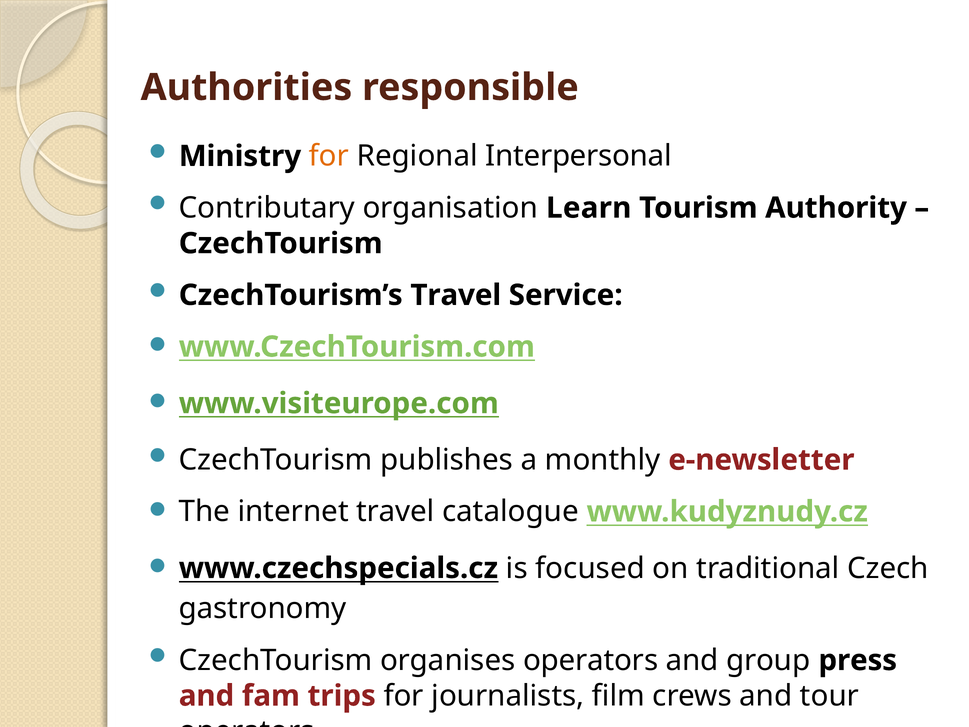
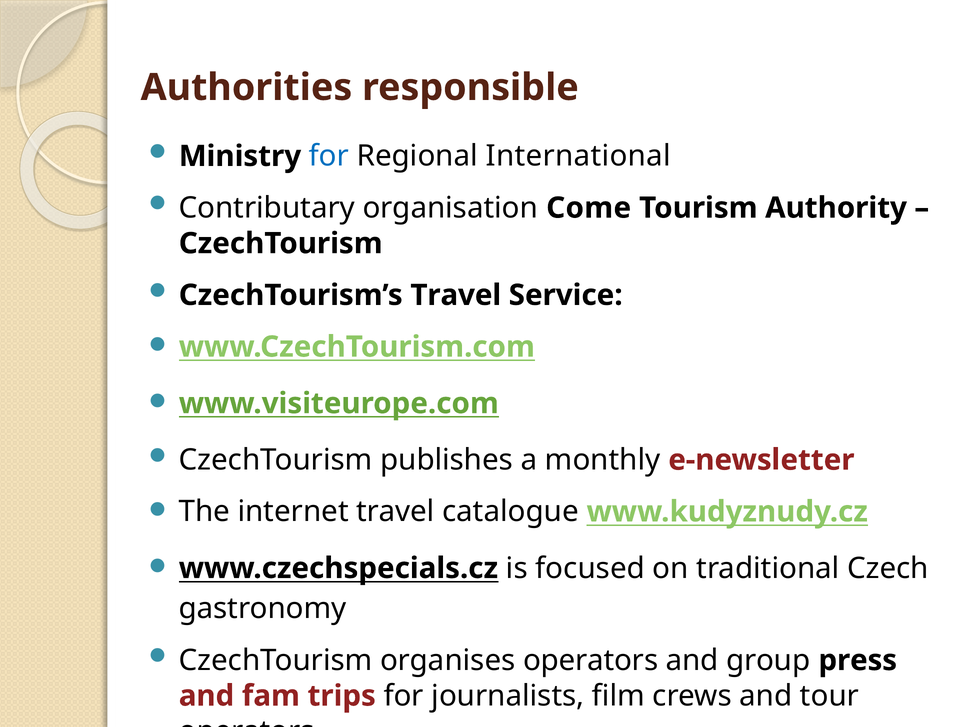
for colour: orange -> blue (329, 156)
Interpersonal: Interpersonal -> International (578, 156)
Learn: Learn -> Come (589, 208)
